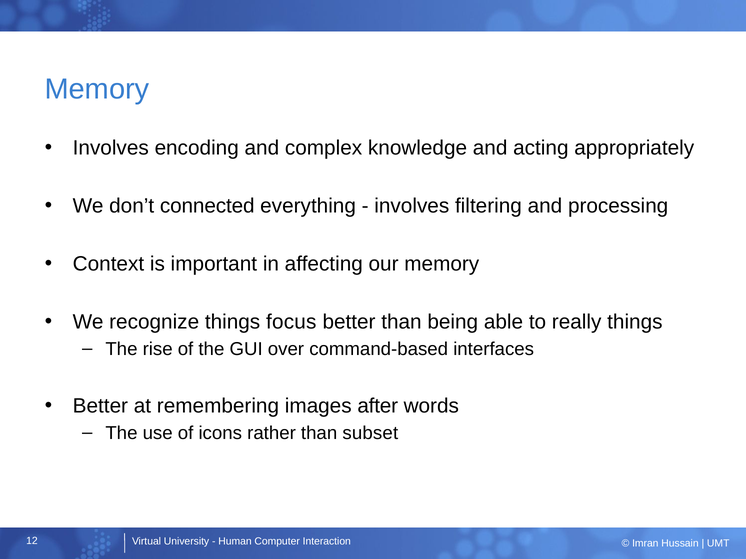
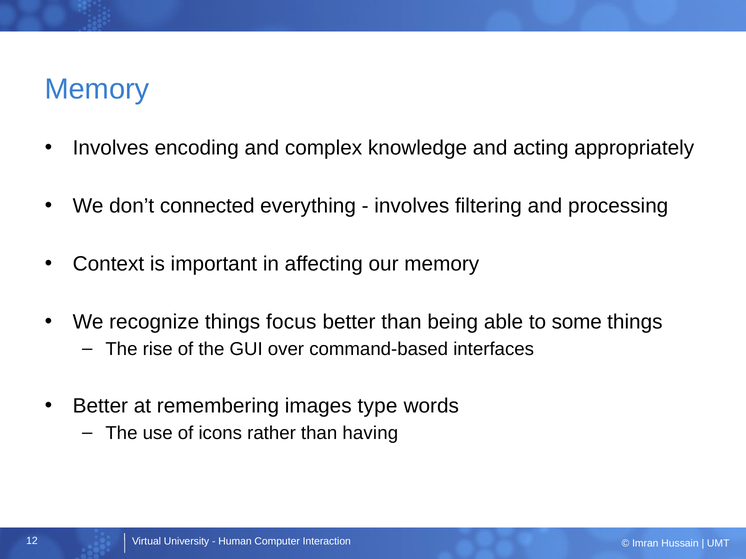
really: really -> some (577, 322)
after: after -> type (378, 406)
subset: subset -> having (370, 434)
